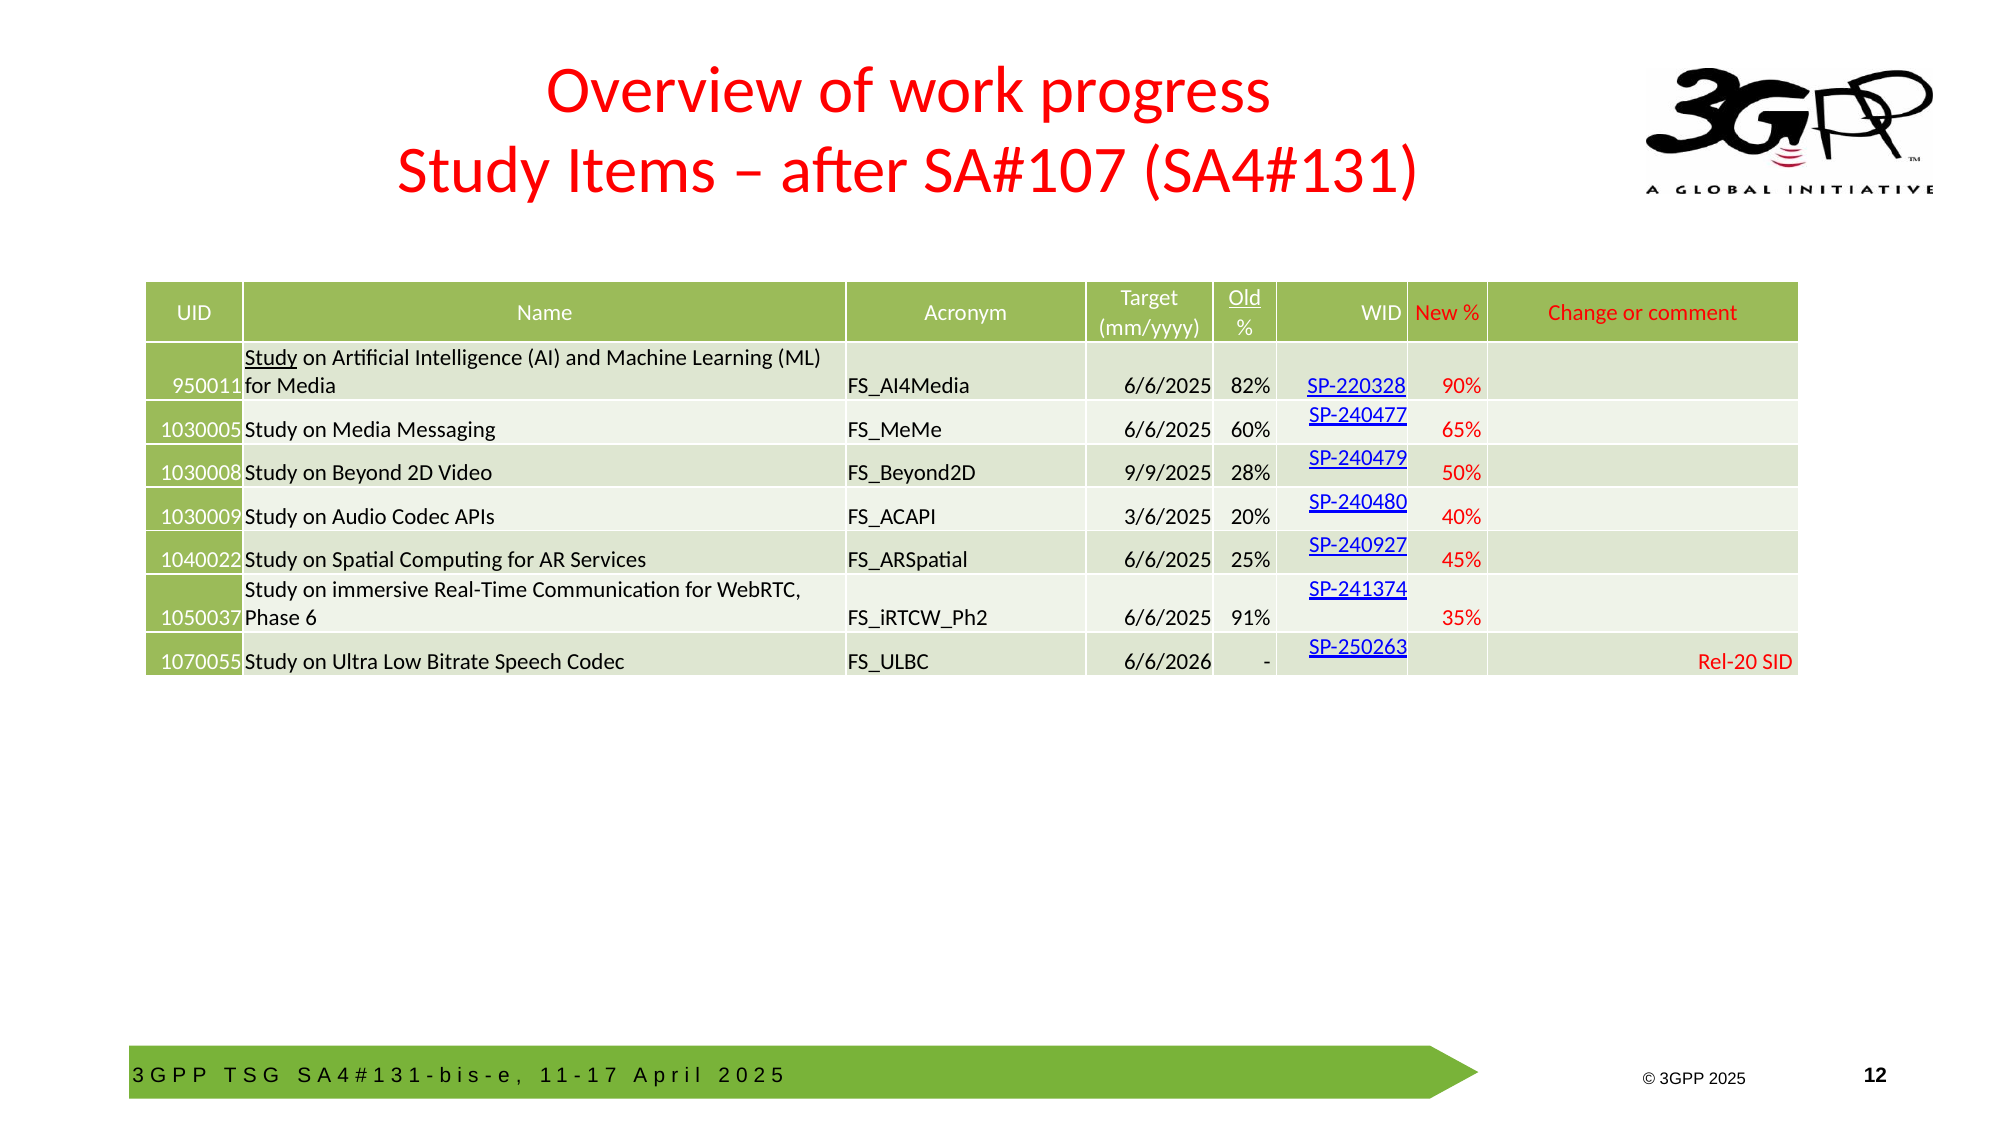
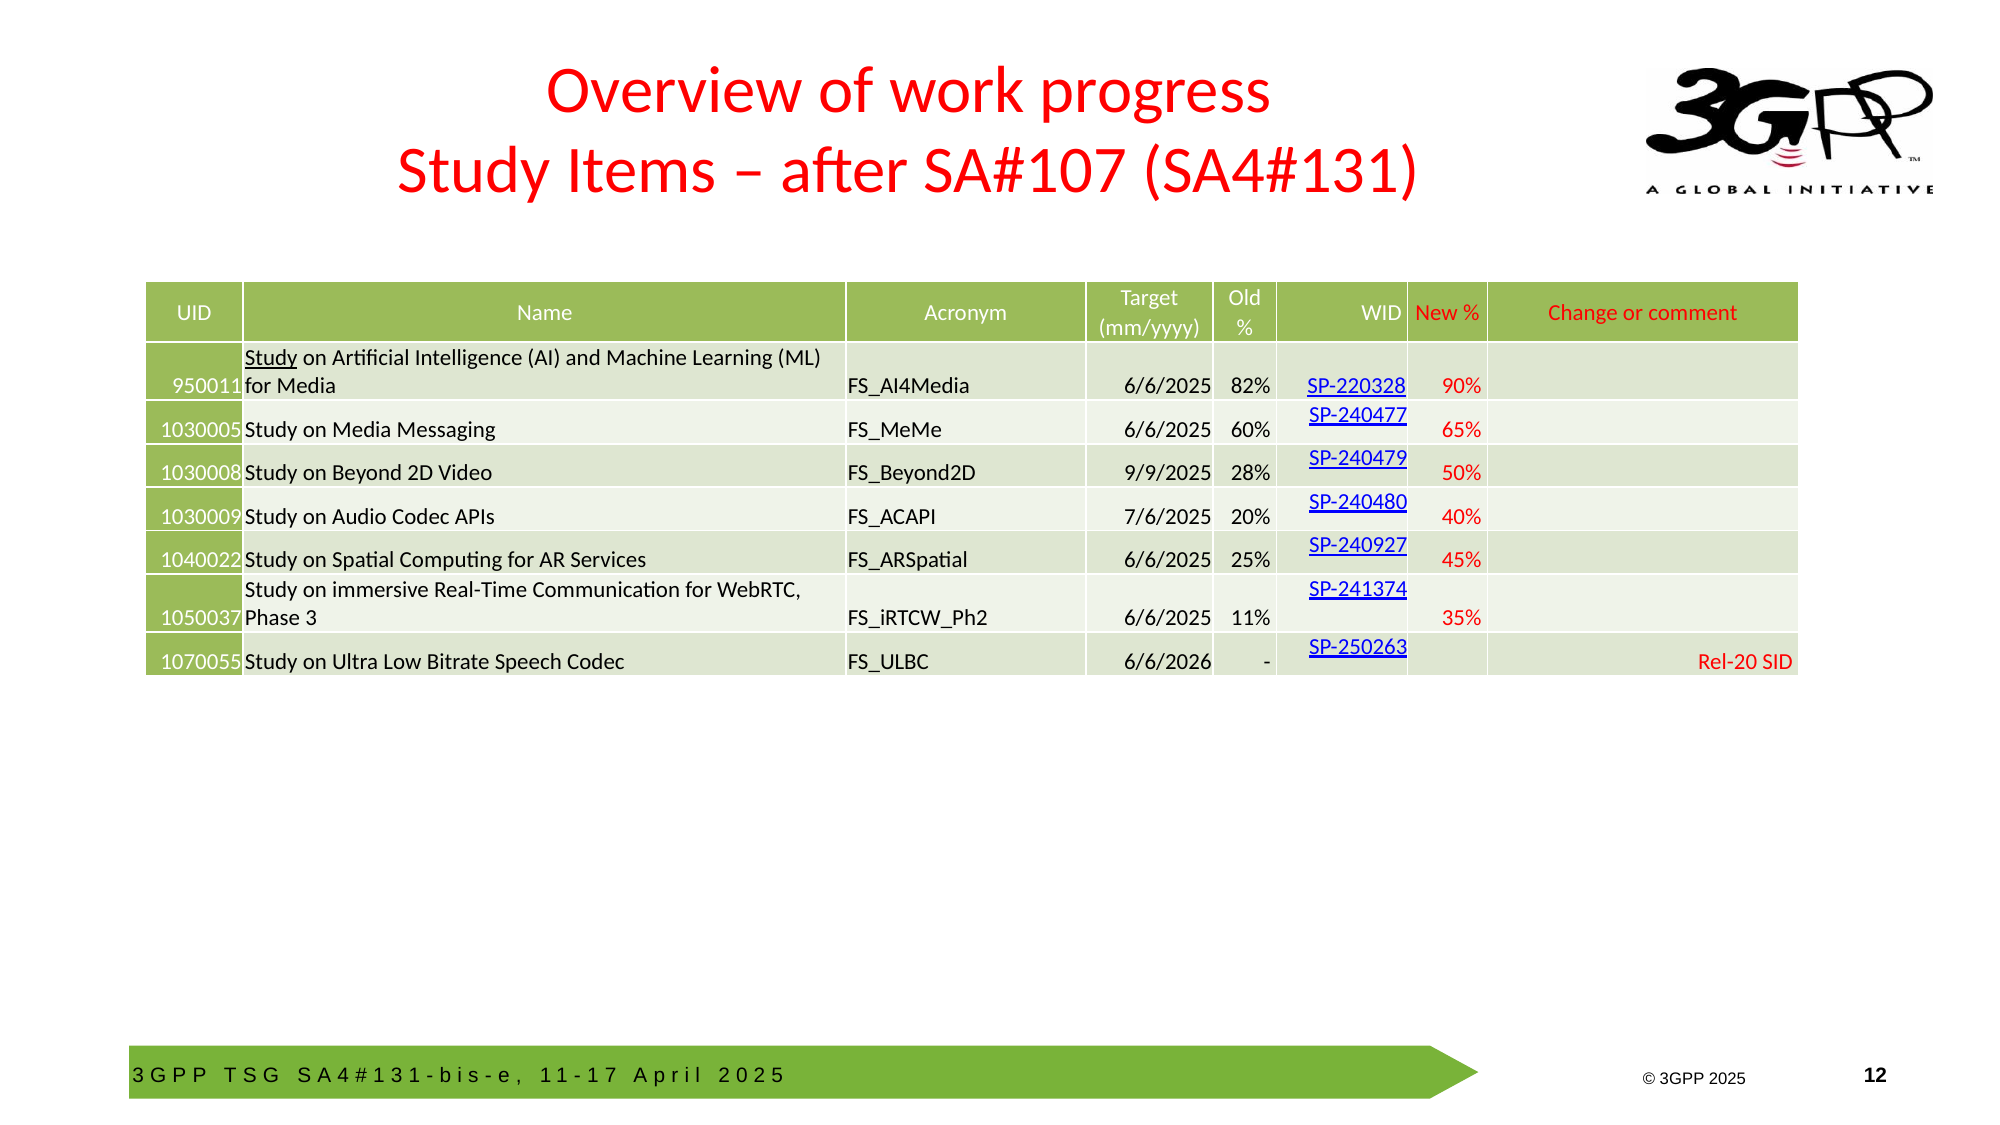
Old underline: present -> none (1245, 298)
3/6/2025: 3/6/2025 -> 7/6/2025 (1168, 517)
Phase 6: 6 -> 3 (311, 618)
91%: 91% -> 11% (1251, 618)
